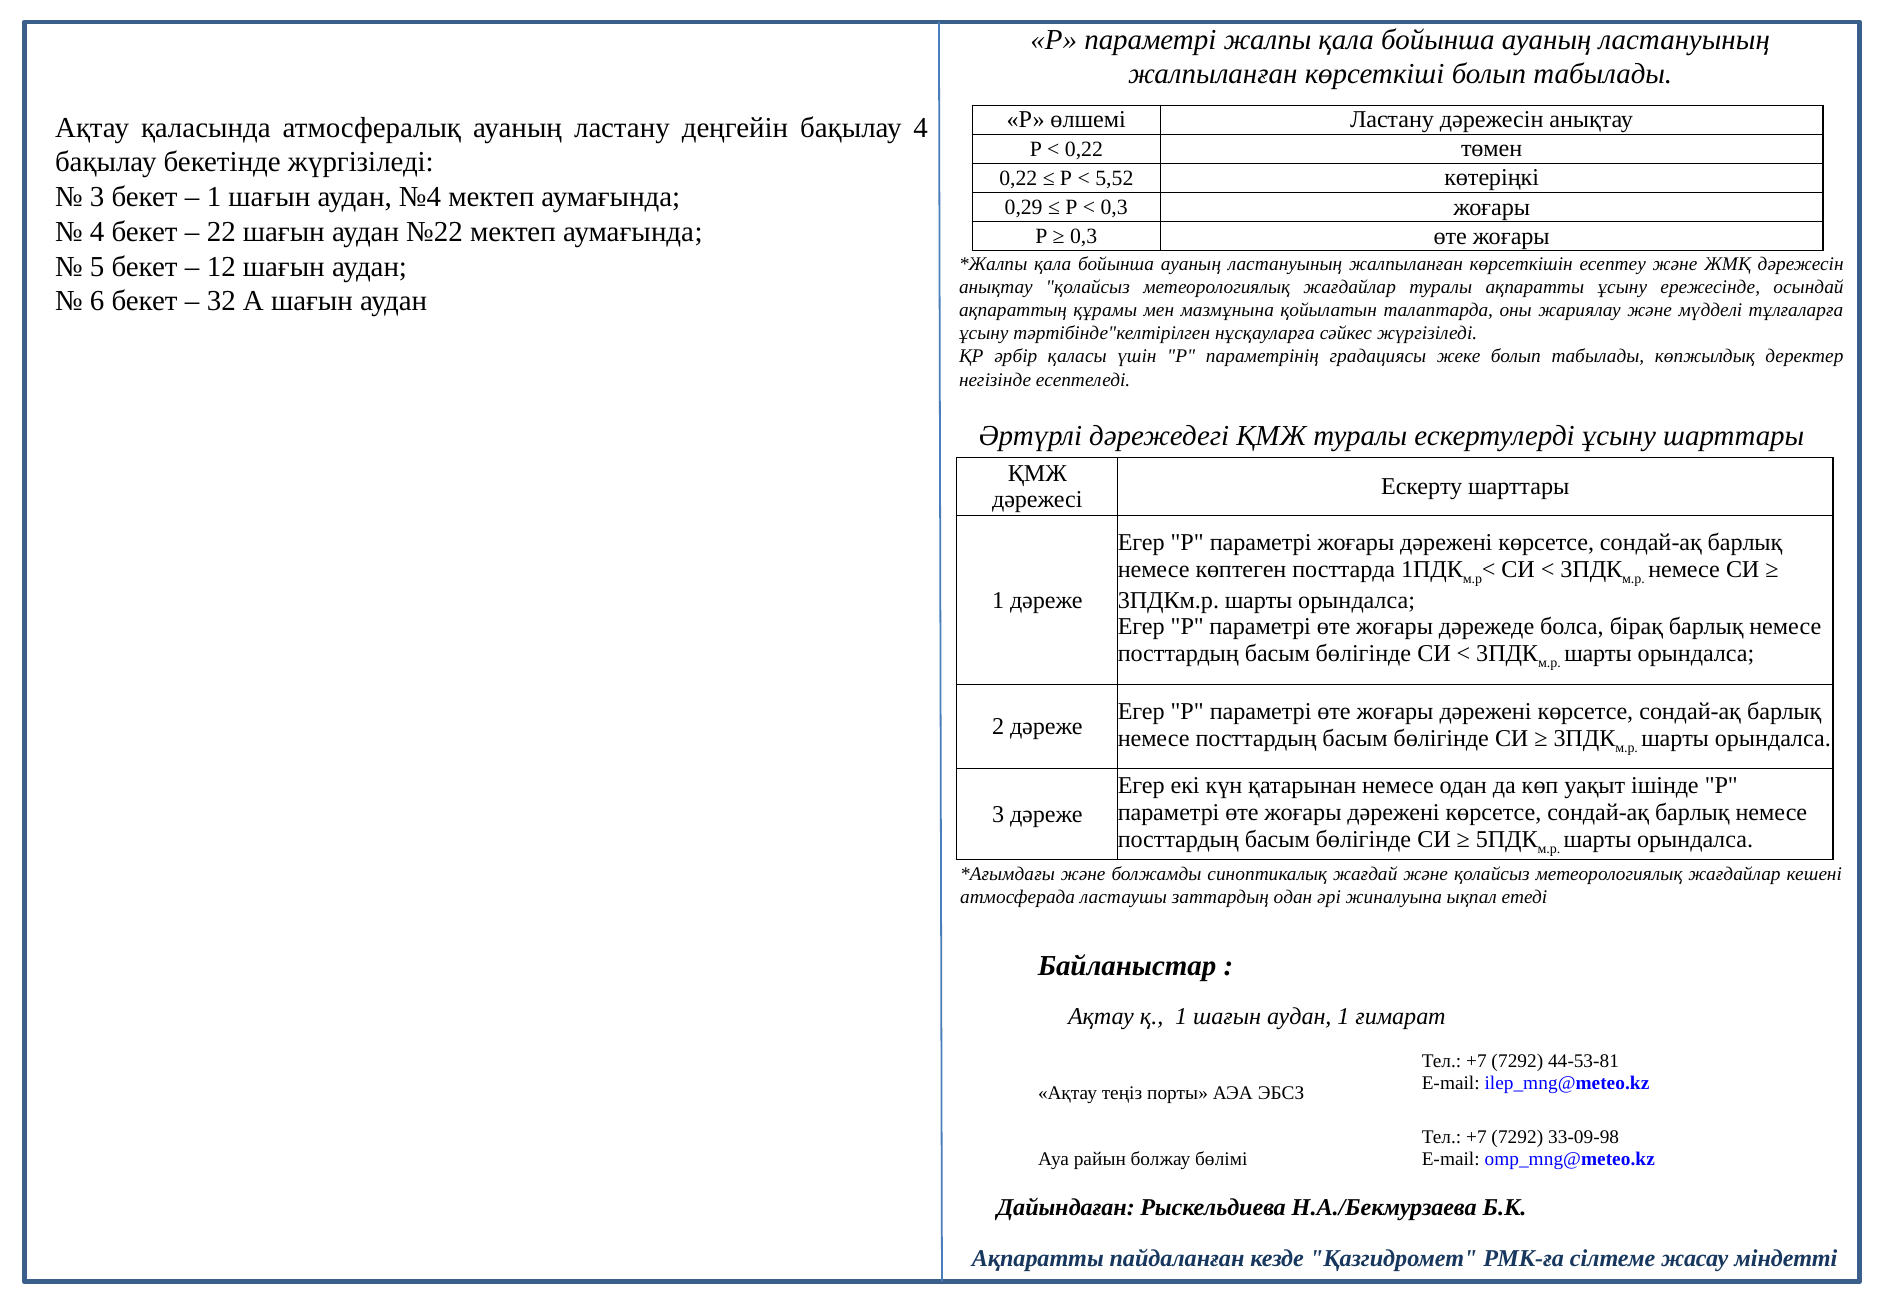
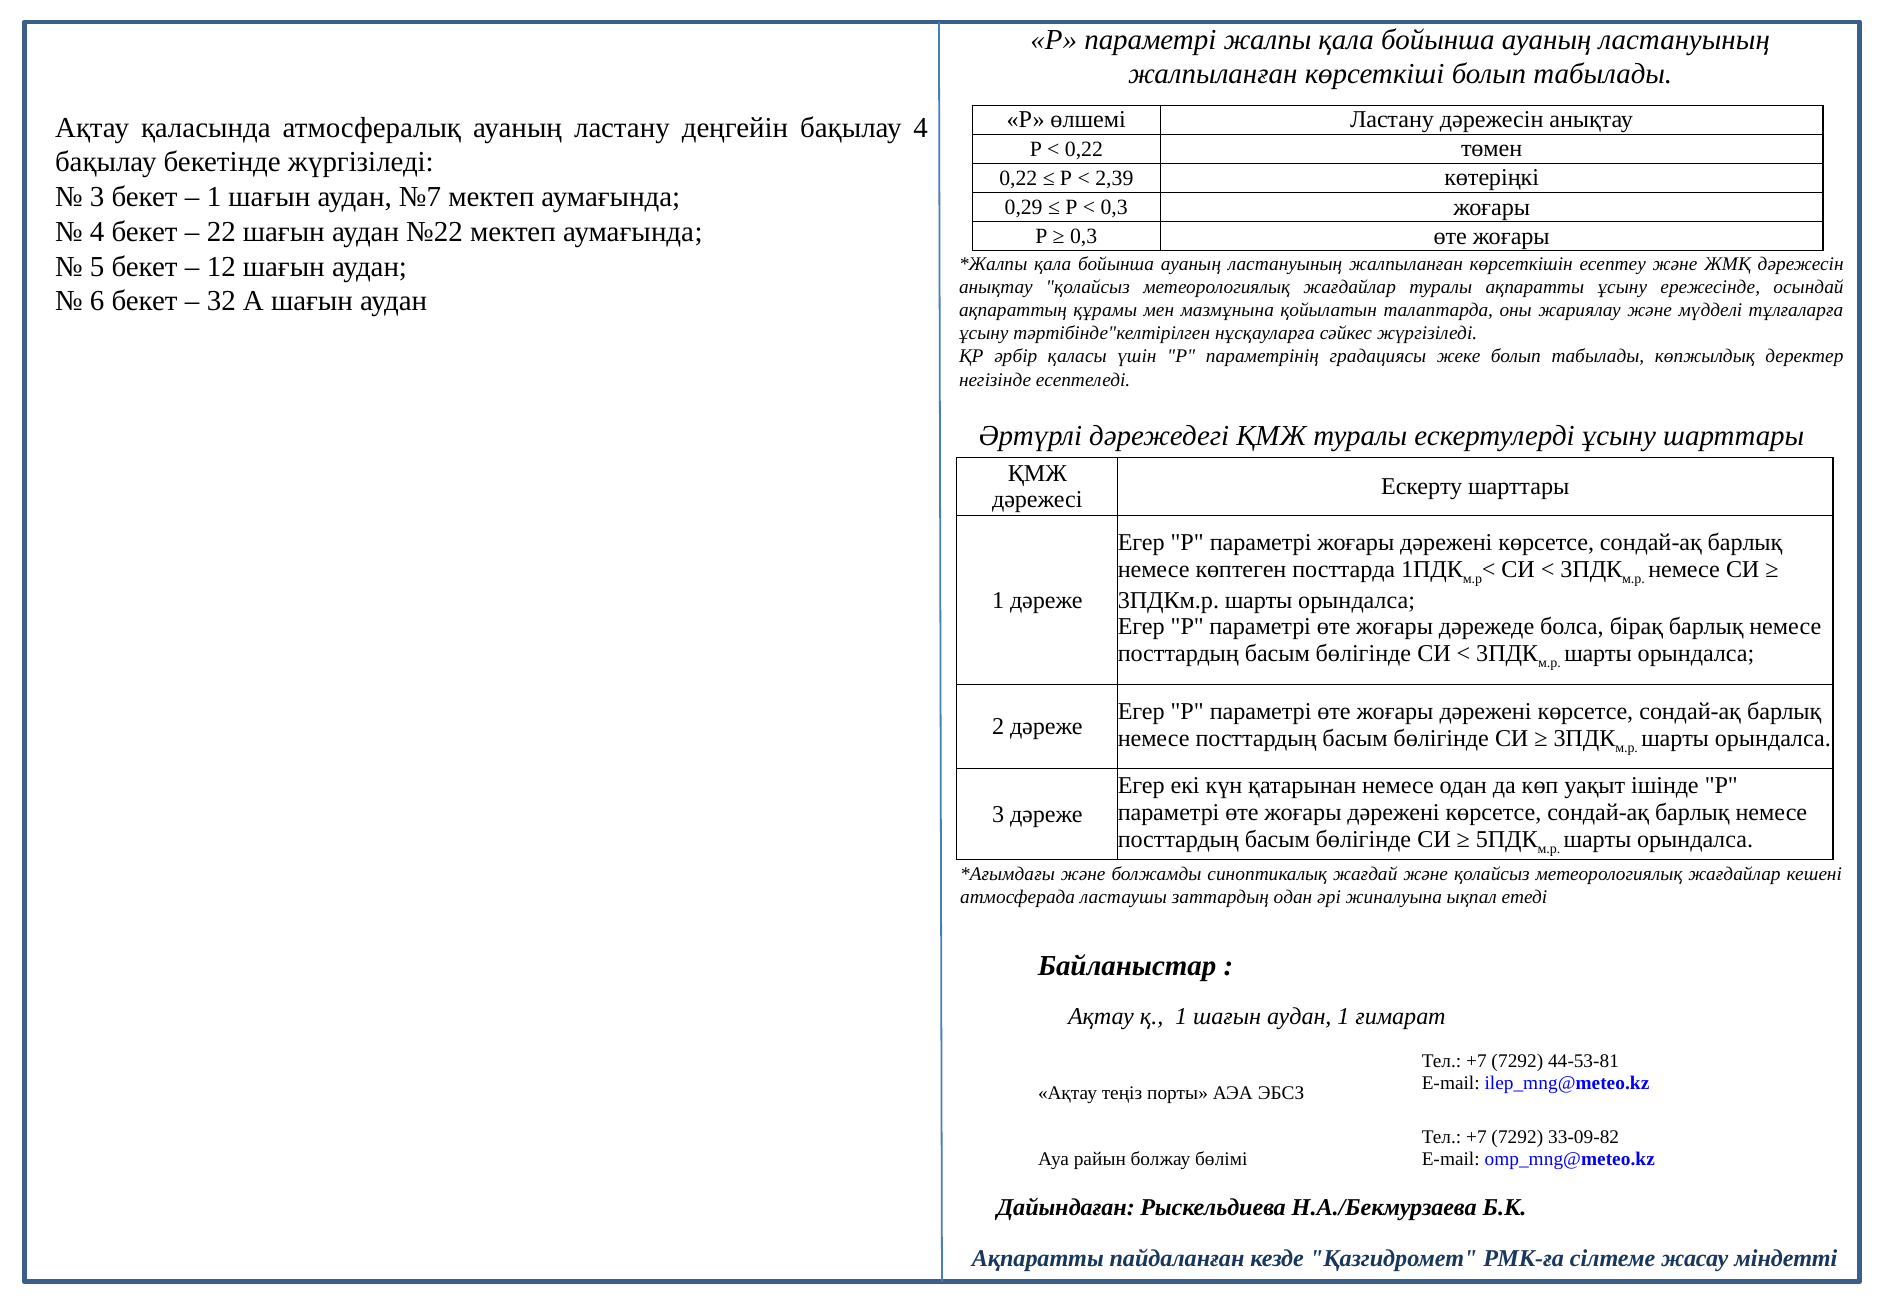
5,52: 5,52 -> 2,39 (1114, 178)
№4: №4 -> №7 (420, 197)
33-09-98: 33-09-98 -> 33-09-82 (1584, 1138)
